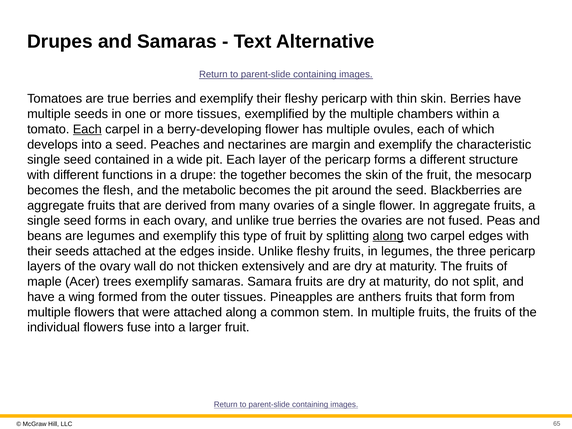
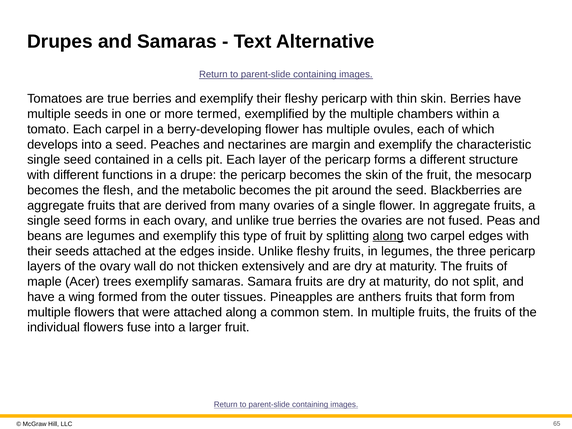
more tissues: tissues -> termed (219, 114)
Each underline: present -> none (87, 129)
wide: wide -> cells (190, 160)
drupe the together: together -> pericarp (263, 175)
